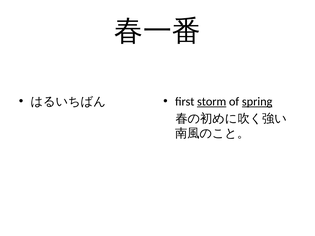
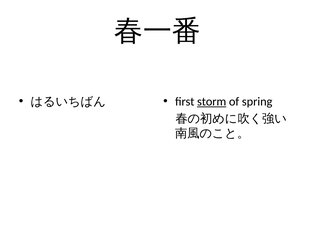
spring underline: present -> none (257, 102)
